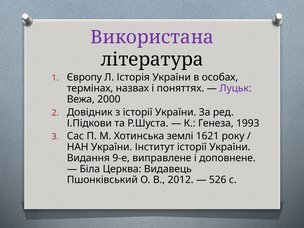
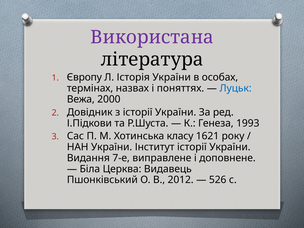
Луцьк colour: purple -> blue (236, 88)
землі: землі -> класу (180, 136)
9-е: 9-е -> 7-е (121, 158)
